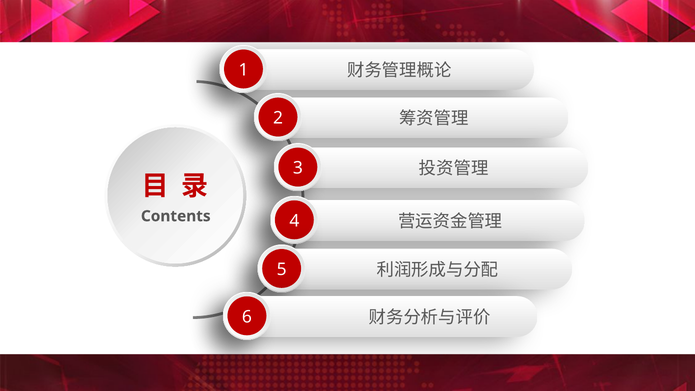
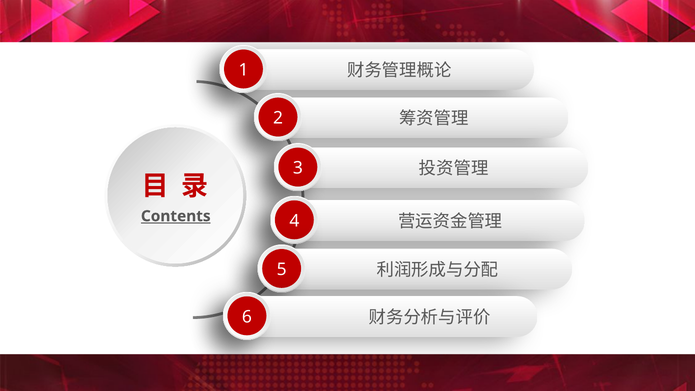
Contents underline: none -> present (176, 216)
